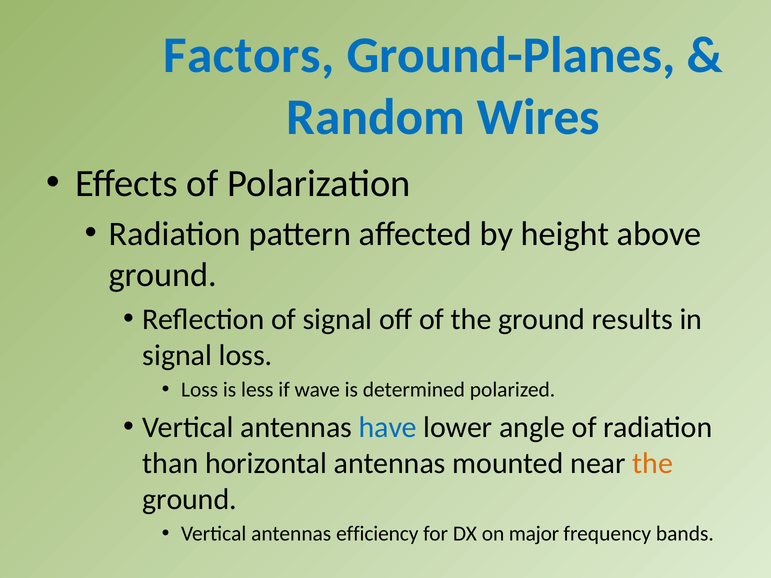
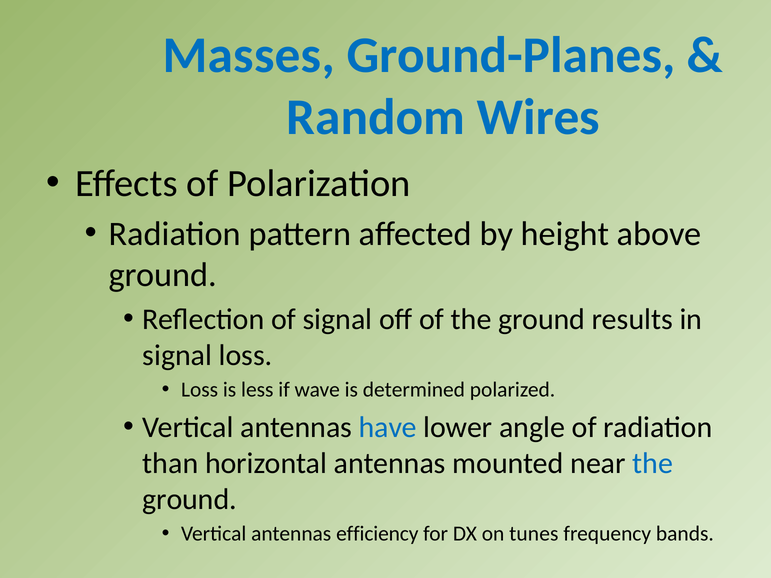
Factors: Factors -> Masses (249, 56)
the colour: orange -> blue (653, 463)
major: major -> tunes (534, 534)
